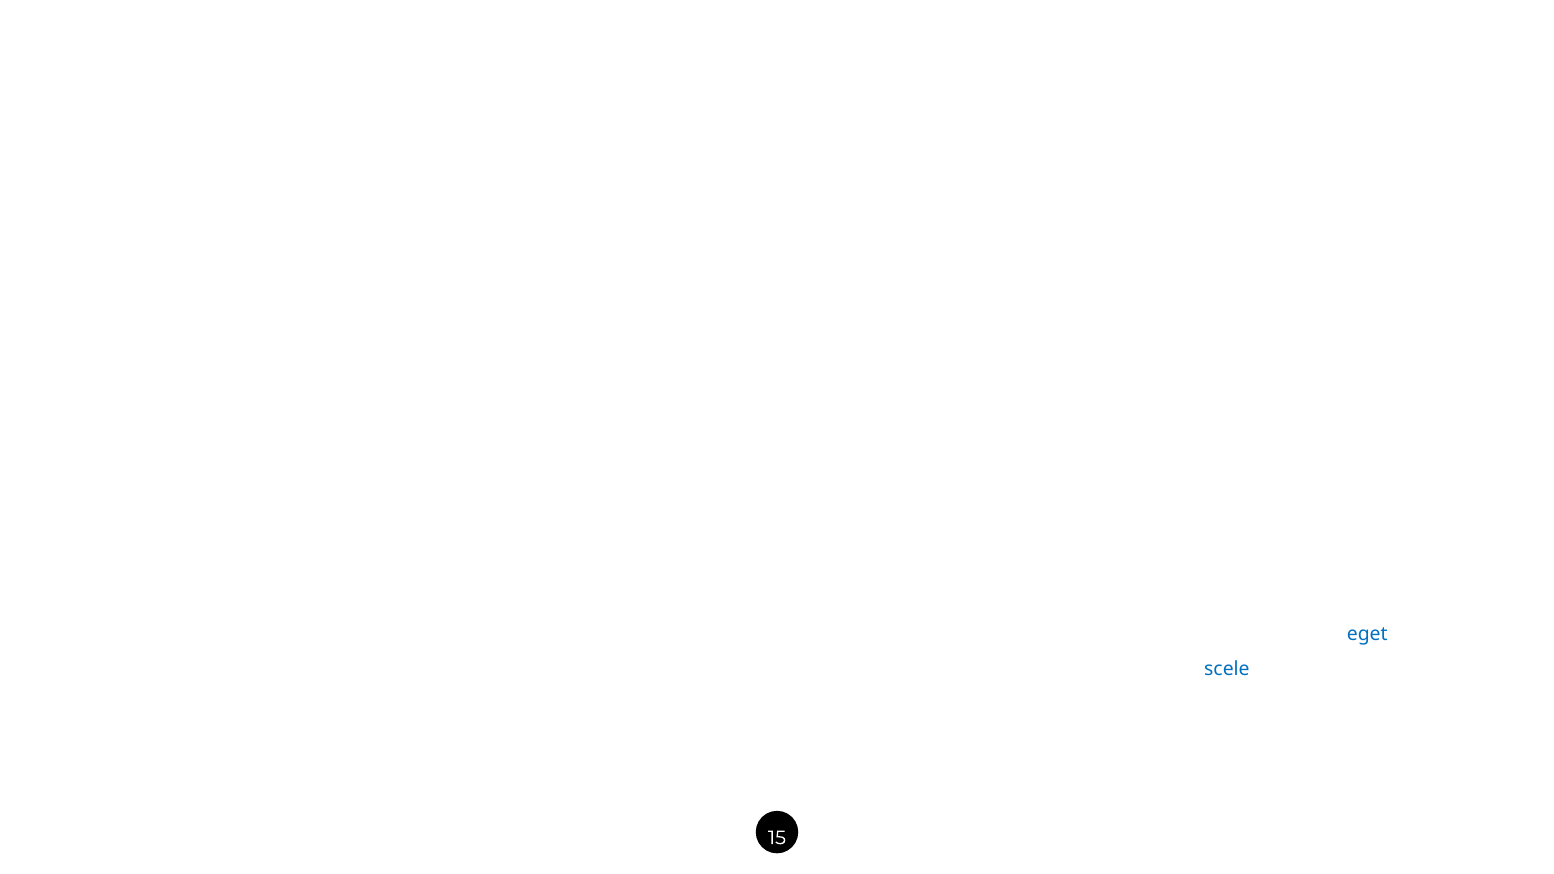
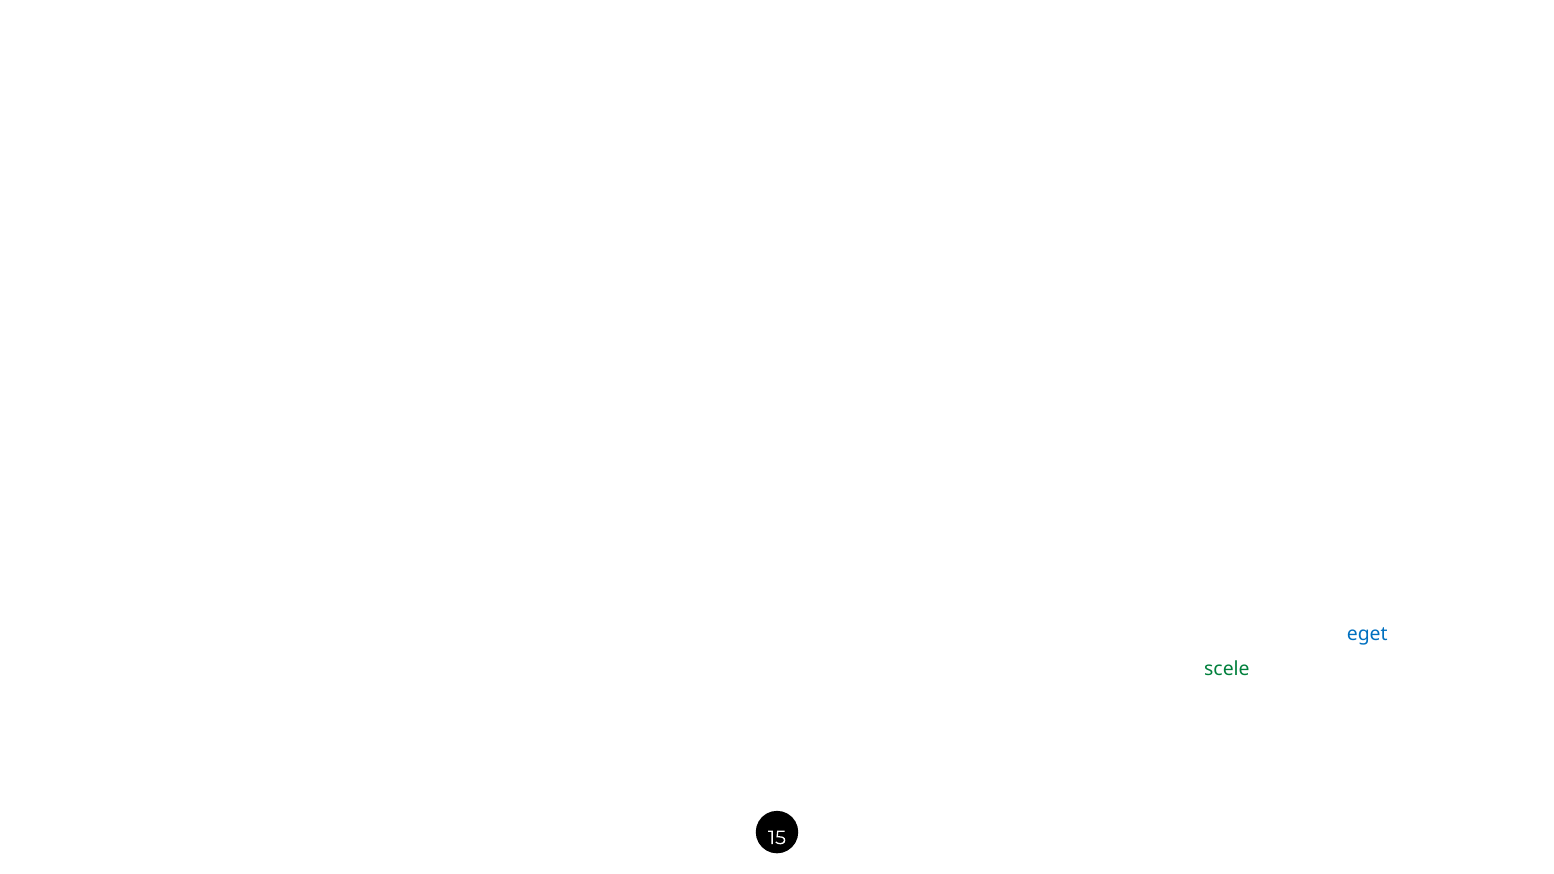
scele colour: blue -> green (1227, 669)
